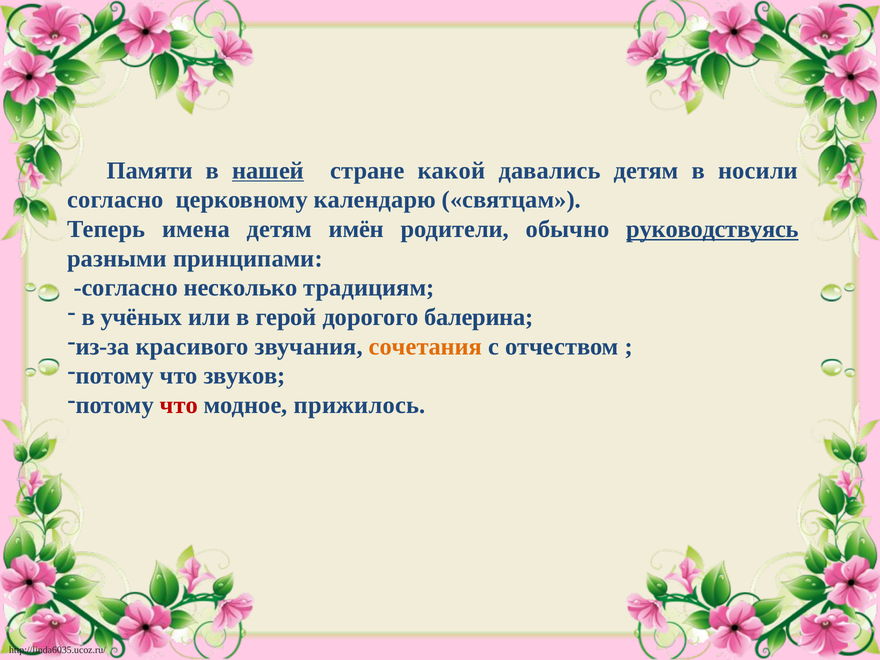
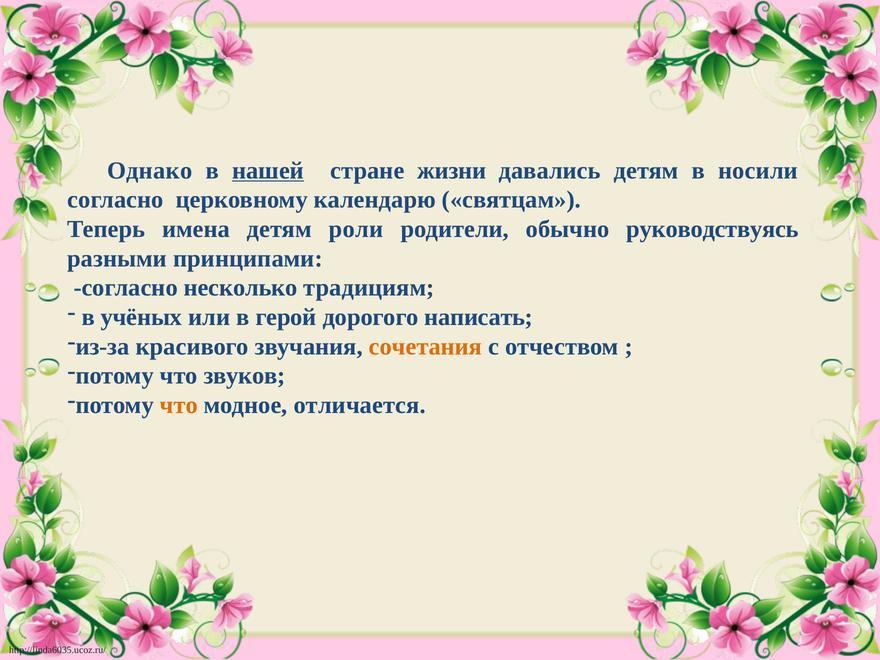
Памяти: Памяти -> Однако (150, 170)
какой: какой -> жизни (452, 170)
имён: имён -> роли (356, 229)
руководствуясь underline: present -> none (713, 229)
балерина: балерина -> написать (479, 317)
что colour: red -> orange (179, 405)
прижилось: прижилось -> отличается (360, 405)
